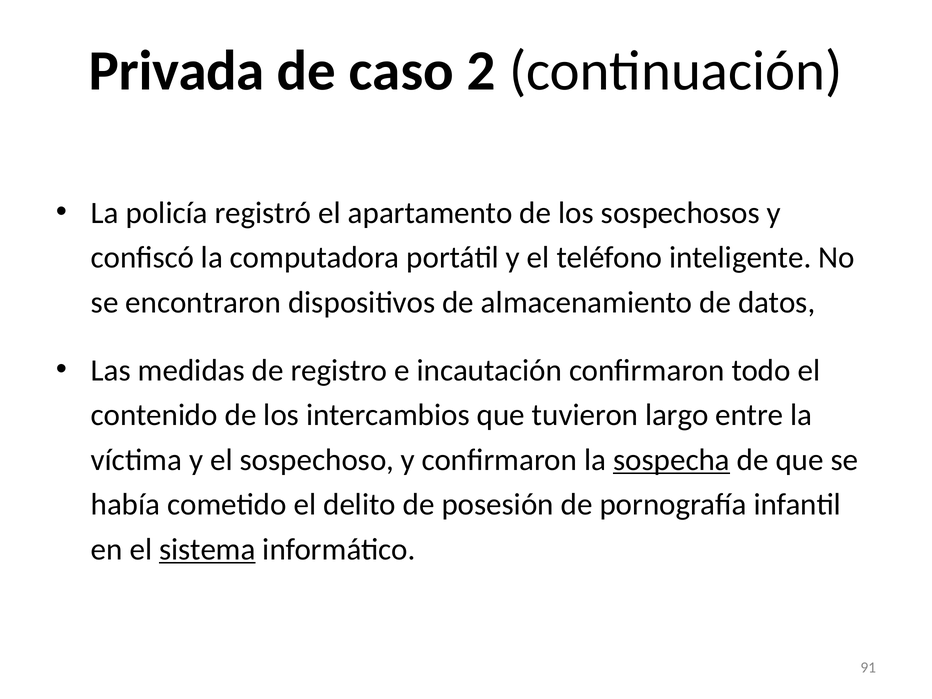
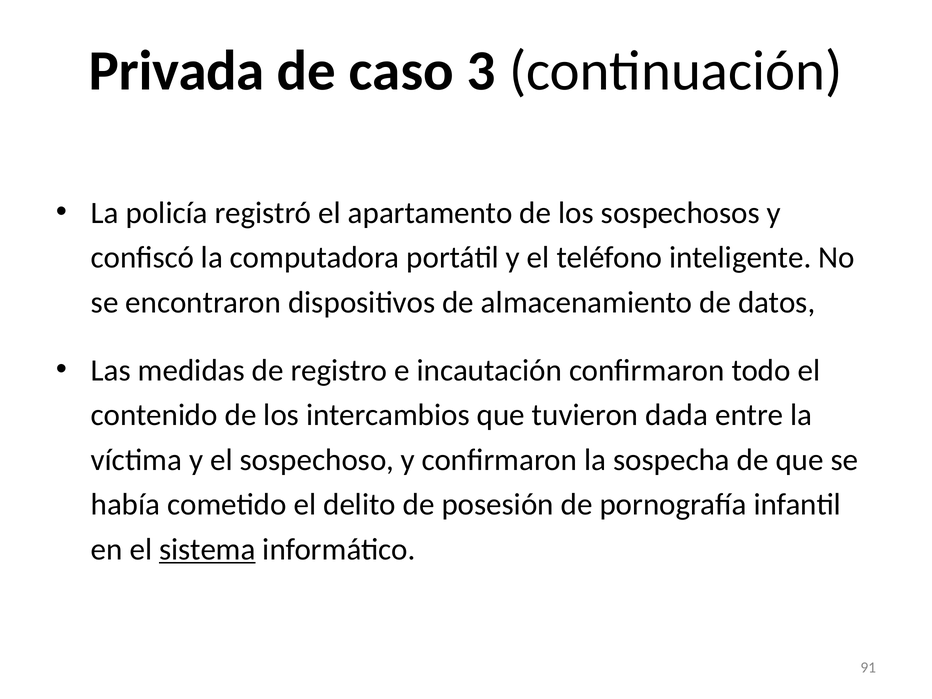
2: 2 -> 3 (481, 71)
largo: largo -> dada (677, 415)
sospecha underline: present -> none (671, 460)
